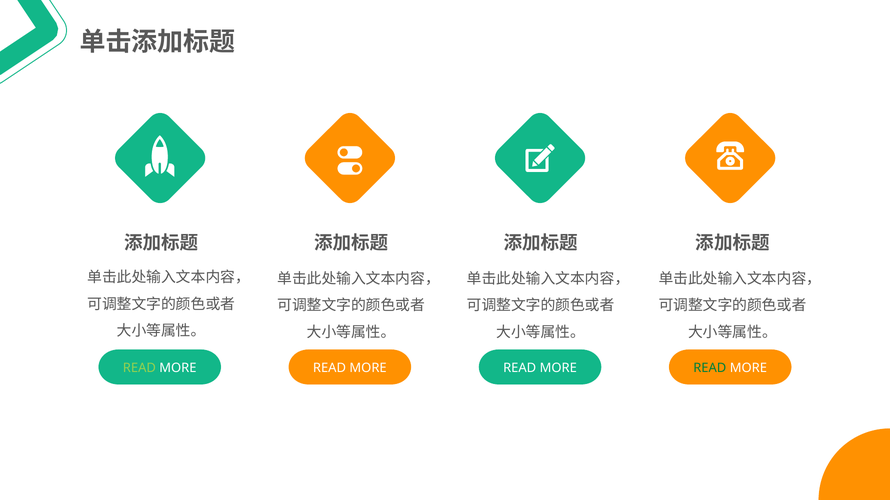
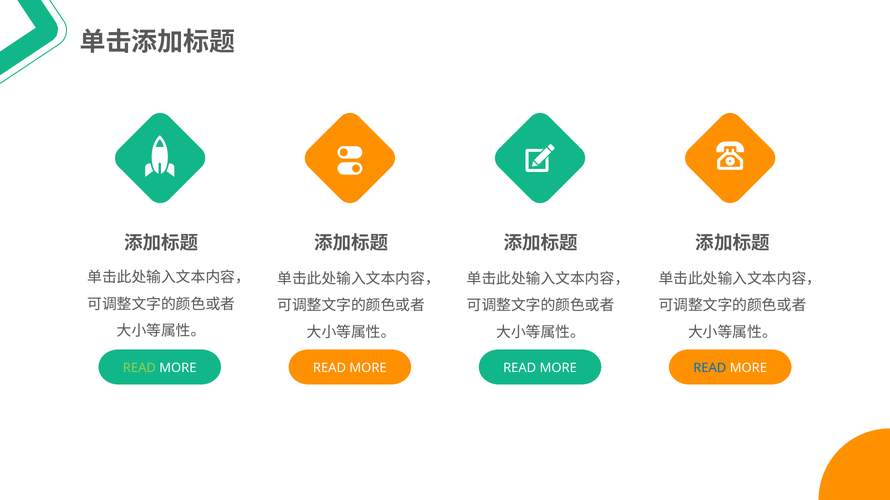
READ colour: green -> blue (710, 368)
